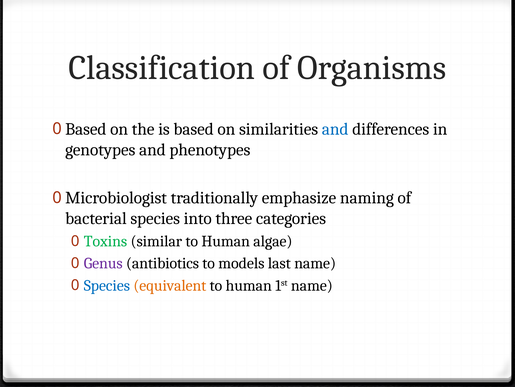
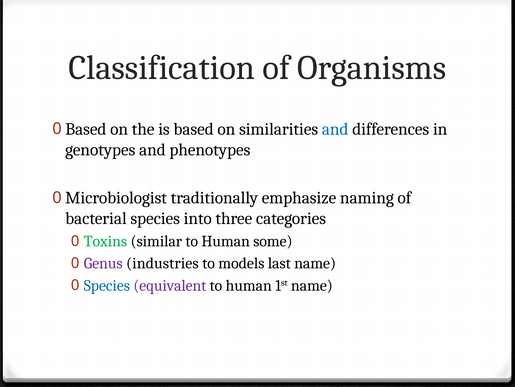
algae: algae -> some (273, 241)
antibiotics: antibiotics -> industries (162, 263)
equivalent colour: orange -> purple (170, 285)
